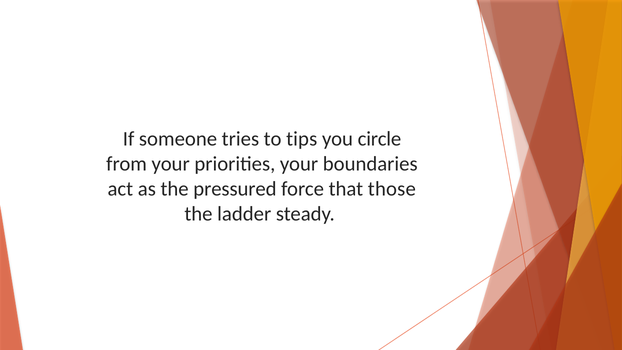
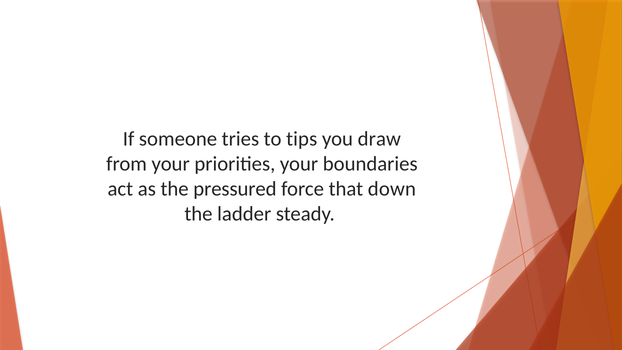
circle: circle -> draw (379, 139)
those: those -> down (392, 189)
